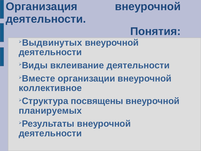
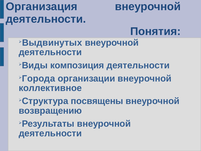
вклеивание: вклеивание -> композиция (77, 65)
Вместе: Вместе -> Города (39, 78)
планируемых: планируемых -> возвращению (50, 110)
